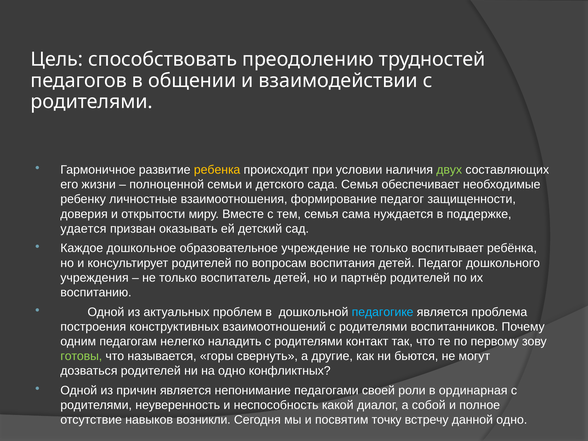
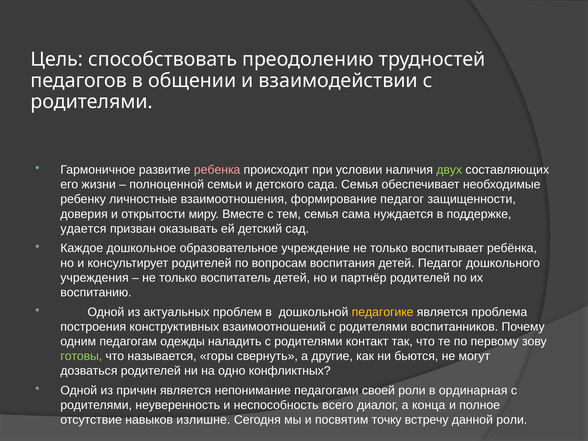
ребенка colour: yellow -> pink (217, 170)
педагогике colour: light blue -> yellow (383, 312)
нелегко: нелегко -> одежды (183, 341)
какой: какой -> всего (338, 405)
собой: собой -> конца (429, 405)
возникли: возникли -> излишне (203, 420)
данной одно: одно -> роли (512, 420)
